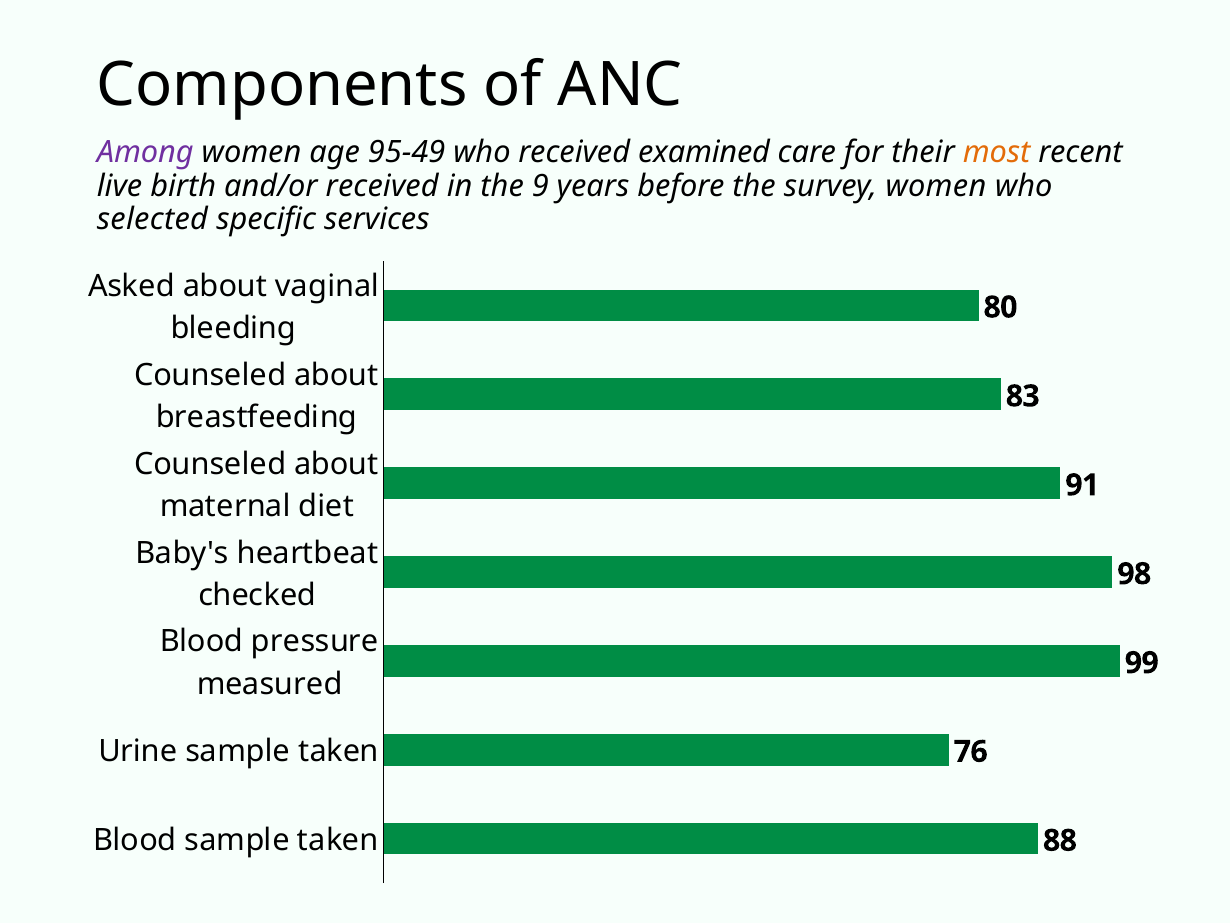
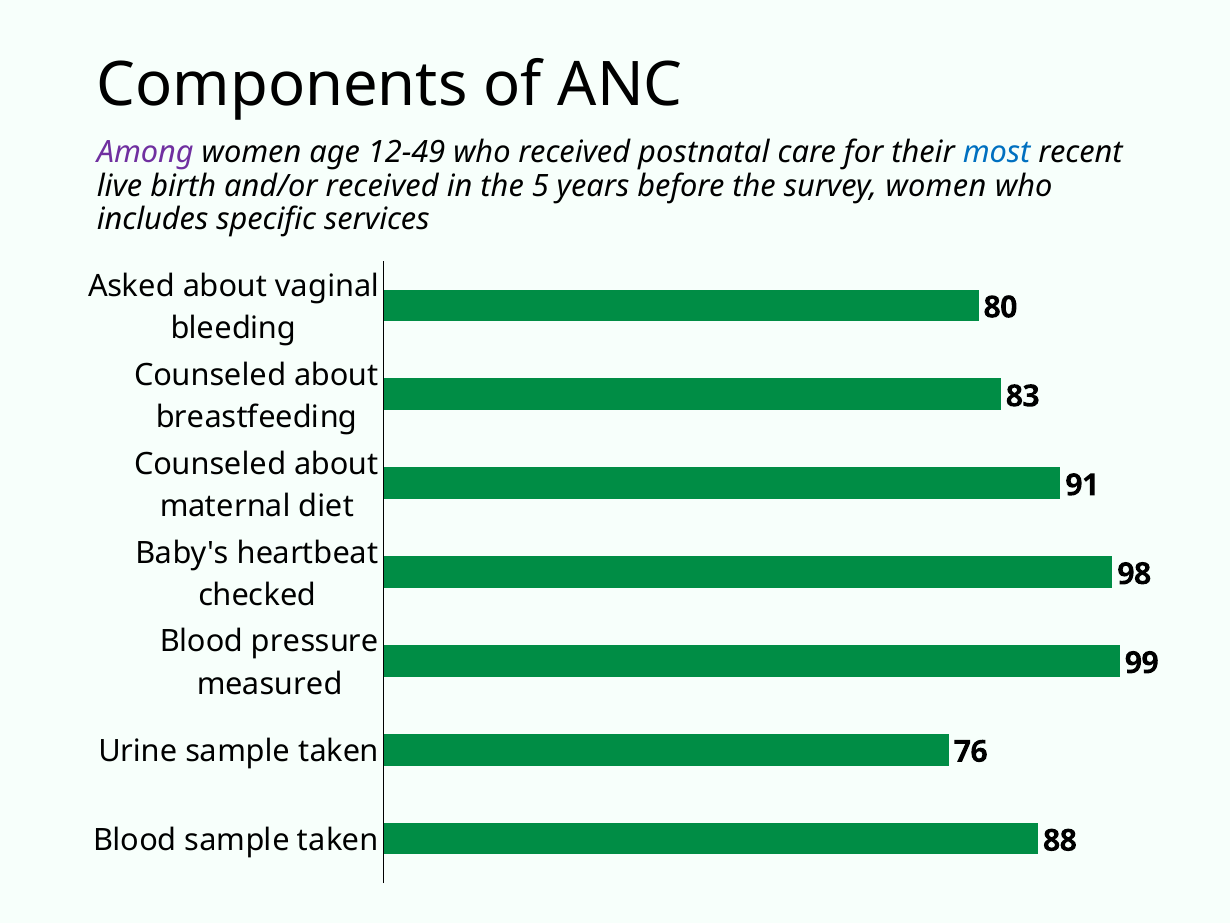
95-49: 95-49 -> 12-49 (407, 153)
examined: examined -> postnatal (704, 153)
most colour: orange -> blue (997, 153)
9: 9 -> 5 (540, 186)
selected: selected -> includes (153, 219)
